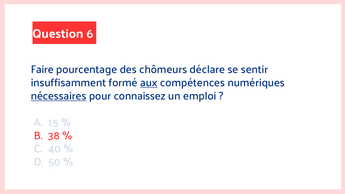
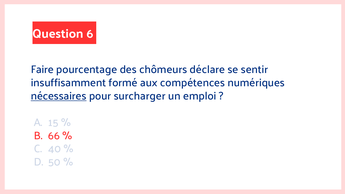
aux underline: present -> none (149, 83)
connaissez: connaissez -> surcharger (140, 96)
38: 38 -> 66 (54, 136)
